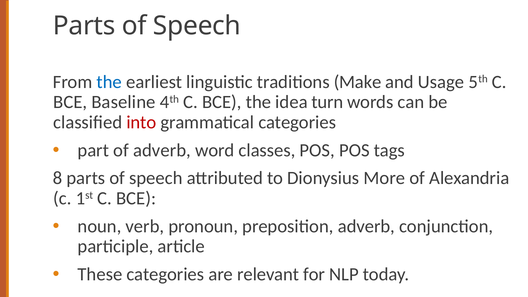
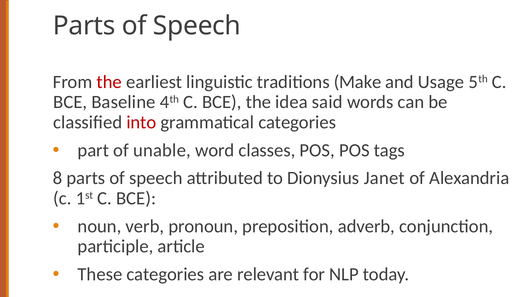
the colour: blue -> red (109, 82)
turn: turn -> said (327, 102)
of adverb: adverb -> unable (162, 150)
More: More -> Janet (384, 178)
